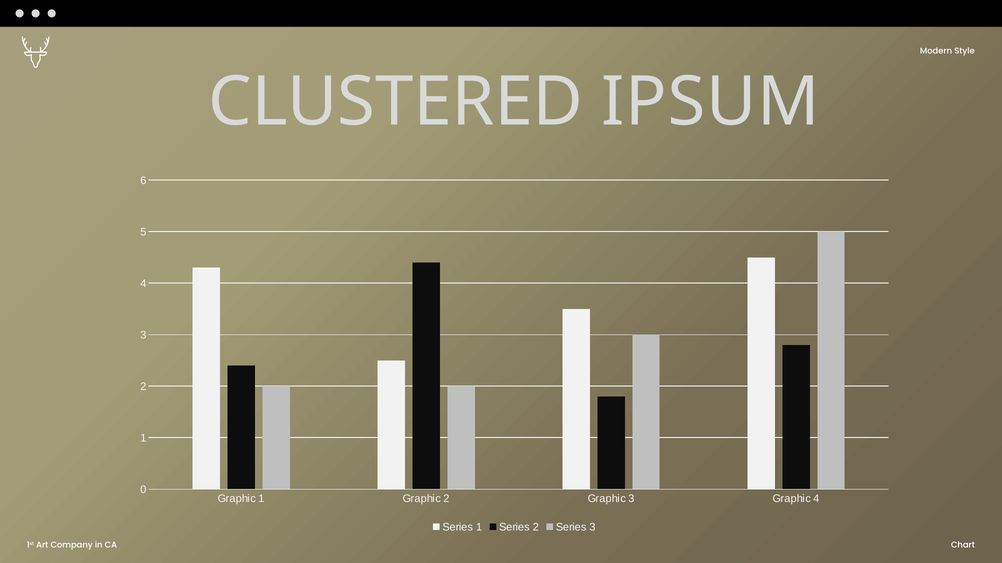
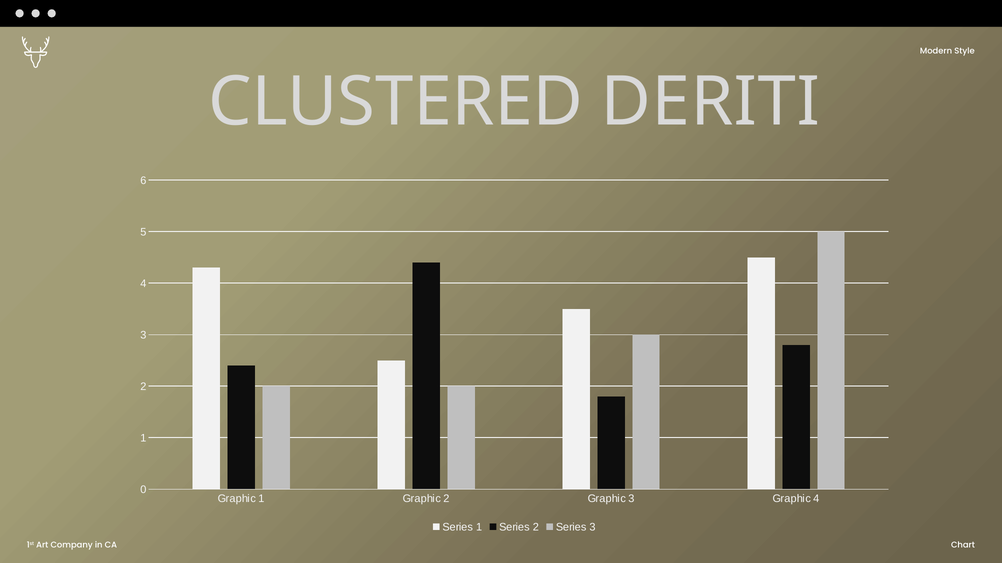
IPSUM: IPSUM -> DERITI (710, 102)
